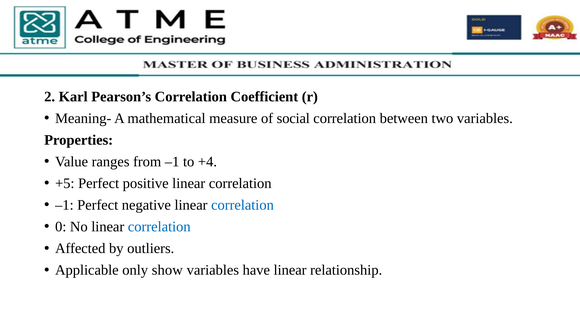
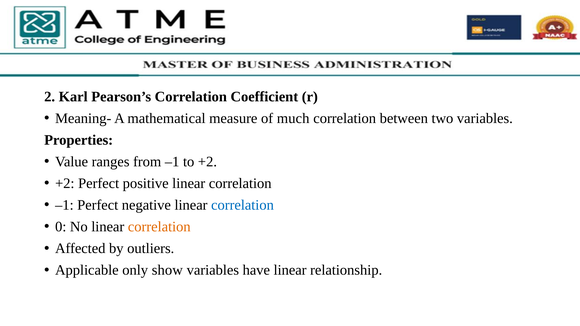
social: social -> much (293, 118)
to +4: +4 -> +2 (207, 162)
+5: +5 -> +2 (65, 184)
correlation colour: blue -> orange (159, 227)
